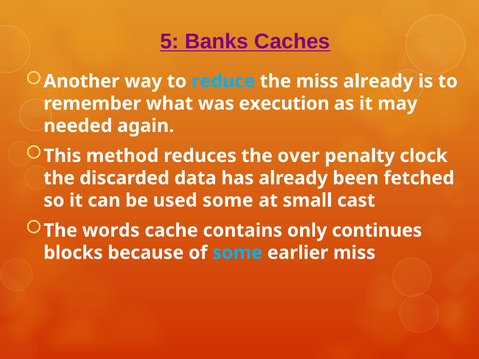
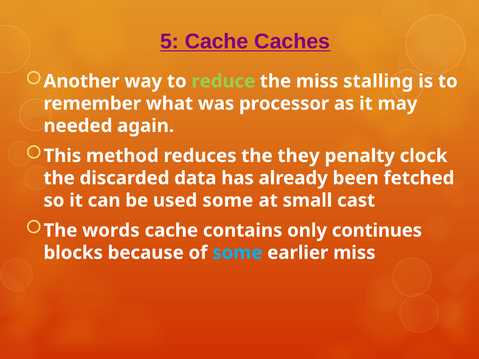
5 Banks: Banks -> Cache (217, 42)
reduce colour: light blue -> light green (223, 81)
miss already: already -> stalling (378, 81)
execution: execution -> processor (284, 104)
over: over -> they (299, 156)
